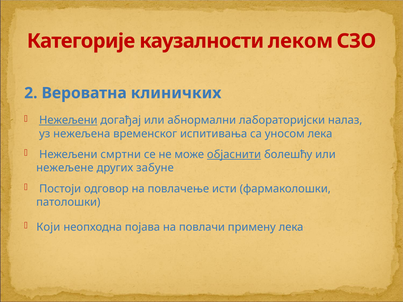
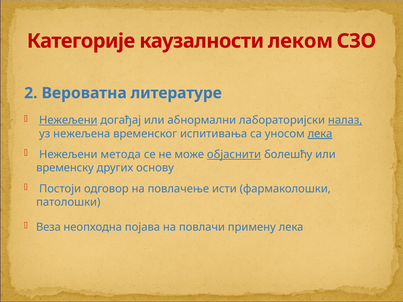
клиничких: клиничких -> литературе (176, 93)
налаз underline: none -> present (345, 120)
лека underline: none -> present (320, 134)
смртни: смртни -> метода (121, 155)
нежељене: нежељене -> временску (65, 168)
забуне: забуне -> основу (155, 168)
Који: Који -> Веза (48, 227)
